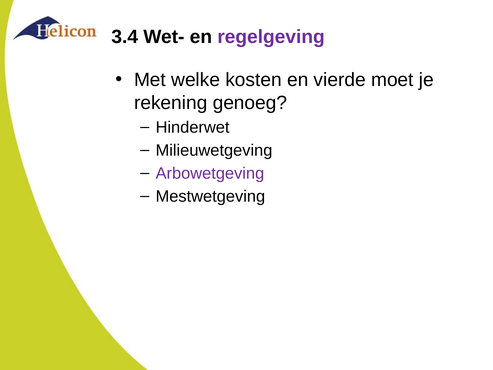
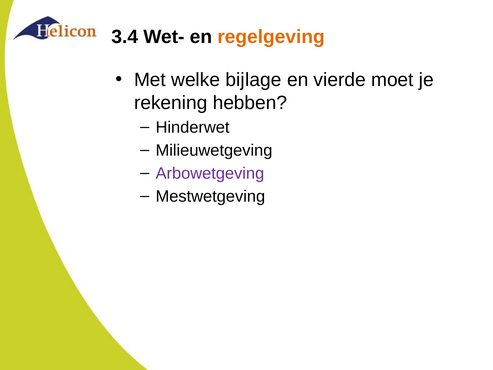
regelgeving colour: purple -> orange (271, 37)
kosten: kosten -> bijlage (254, 80)
genoeg: genoeg -> hebben (250, 103)
